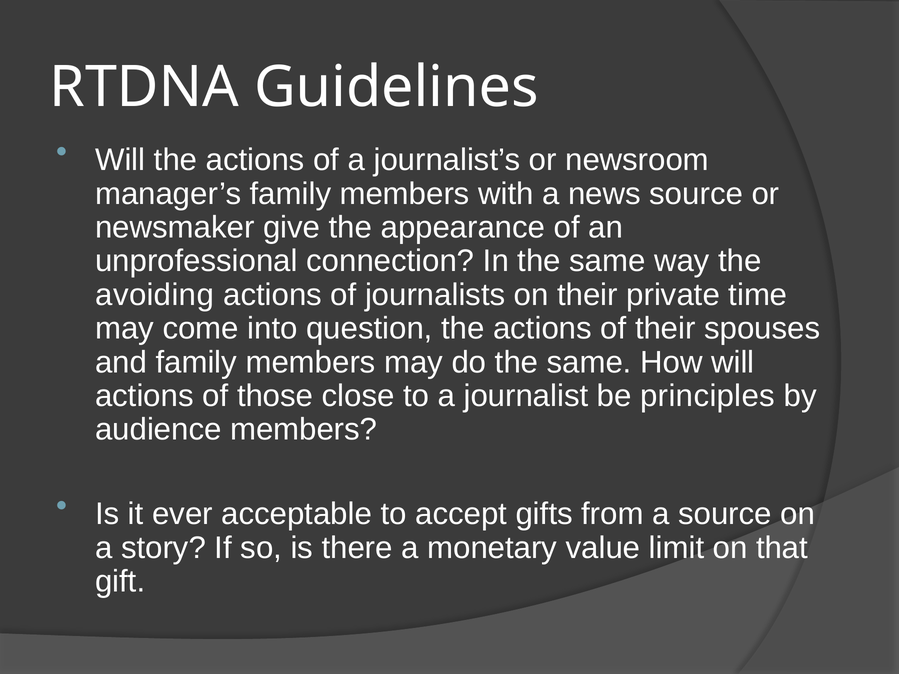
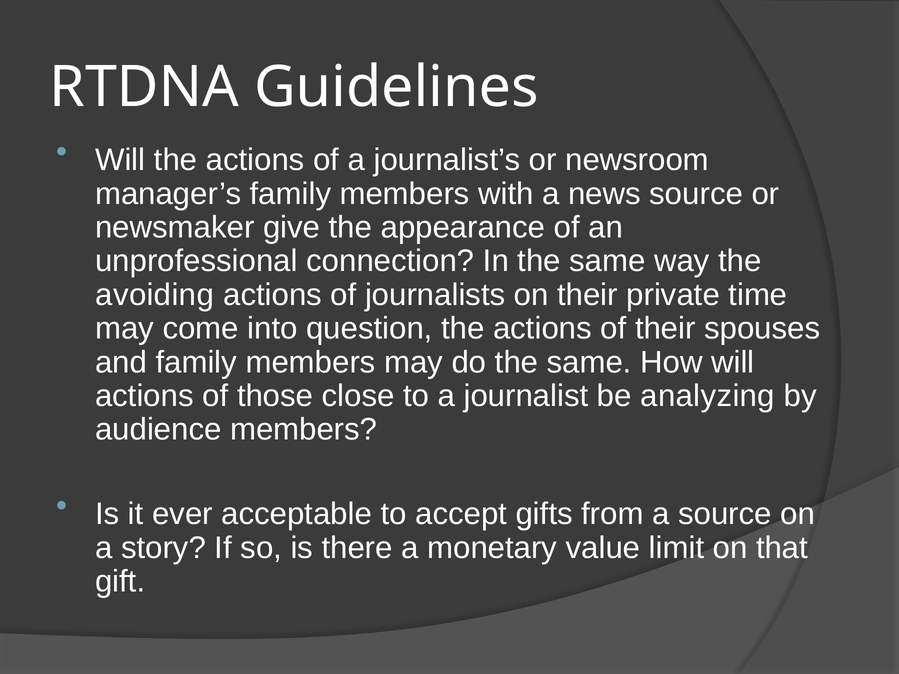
principles: principles -> analyzing (708, 396)
